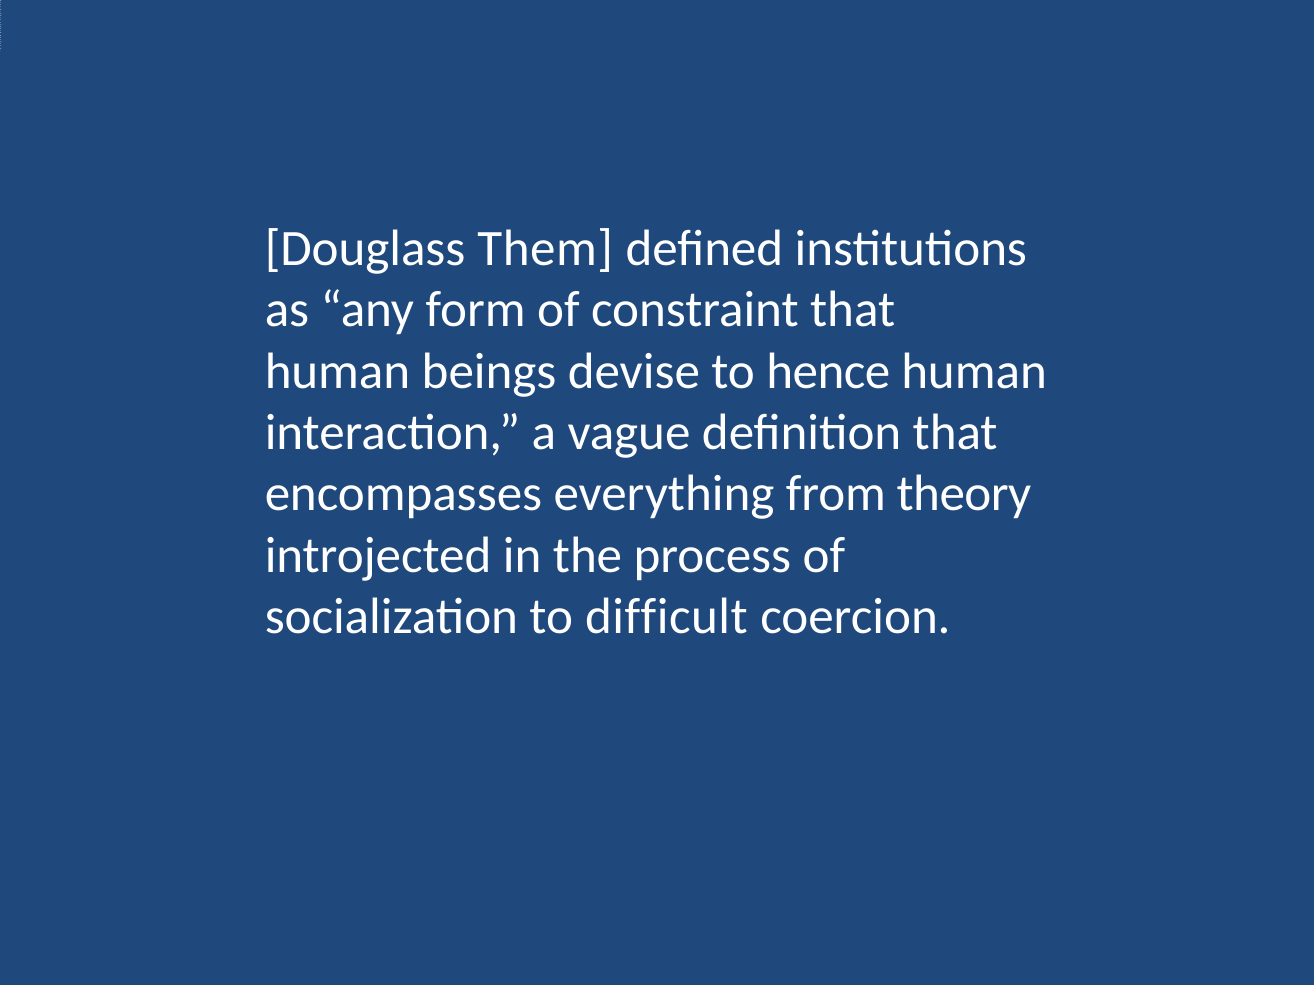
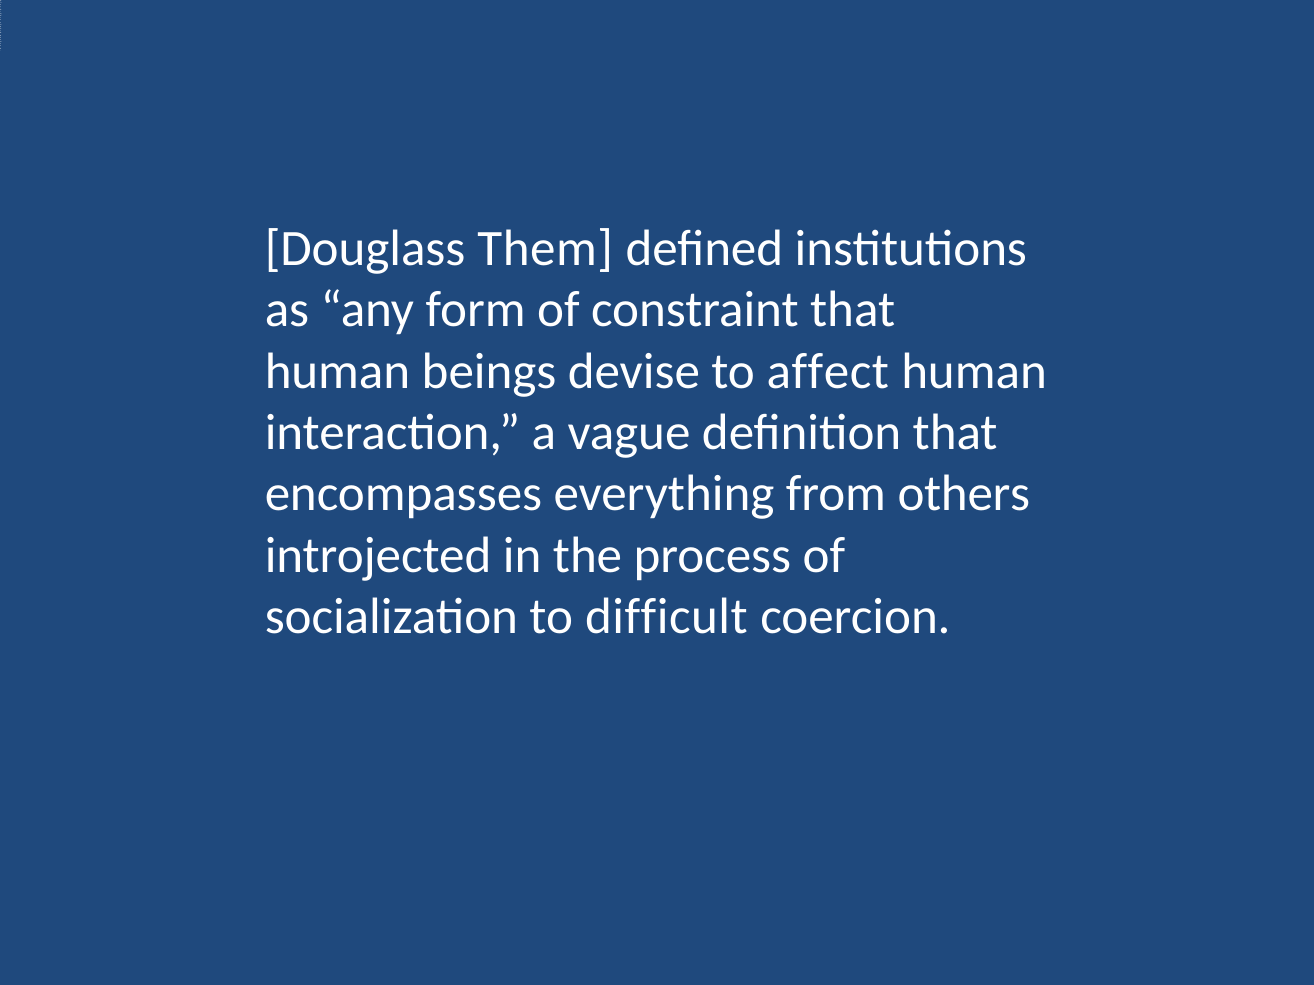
hence: hence -> affect (828, 372)
theory: theory -> others (964, 494)
